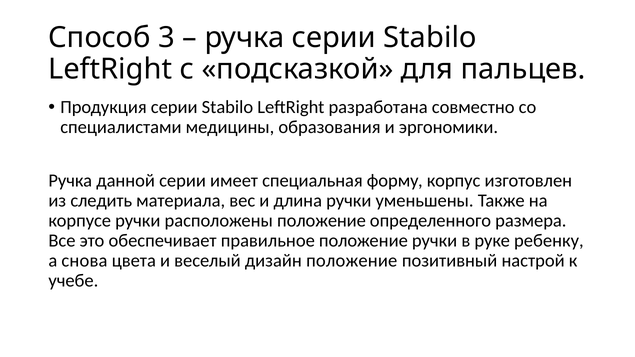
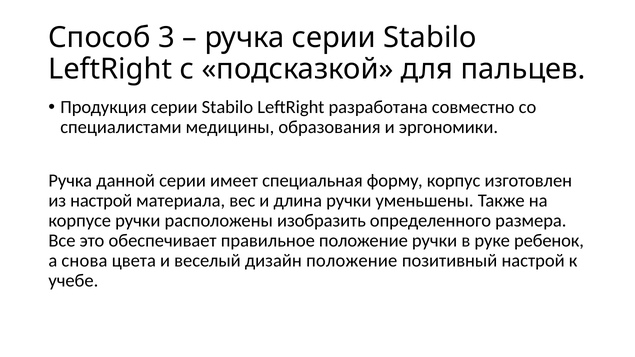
из следить: следить -> настрой (101, 201)
расположены положение: положение -> изобразить (321, 221)
ребенку: ребенку -> ребенок (549, 241)
